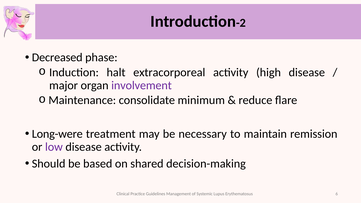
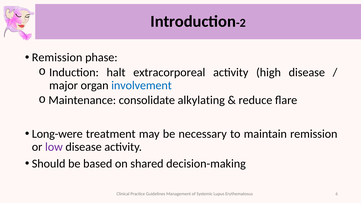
Decreased: Decreased -> Remission (57, 58)
involvement colour: purple -> blue (142, 85)
minimum: minimum -> alkylating (201, 100)
